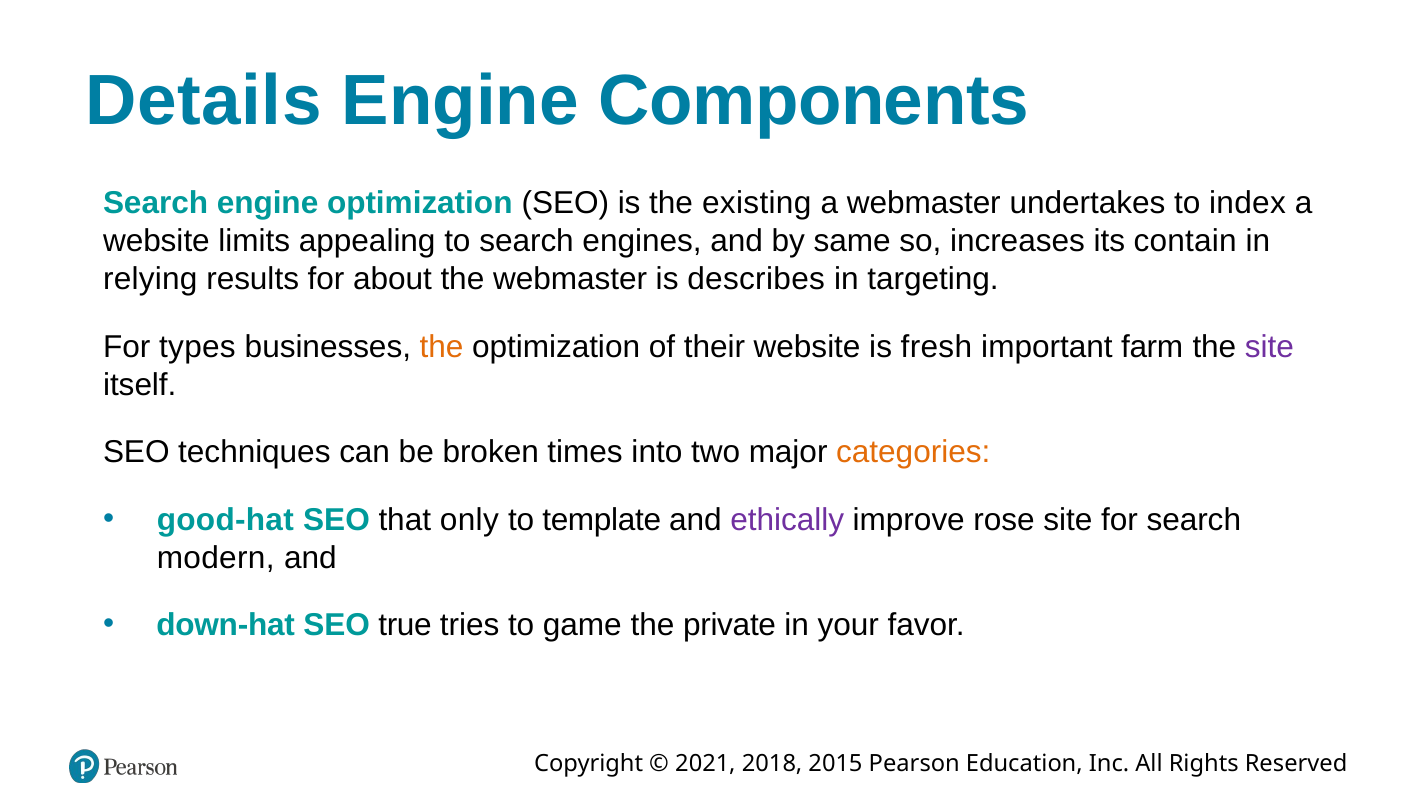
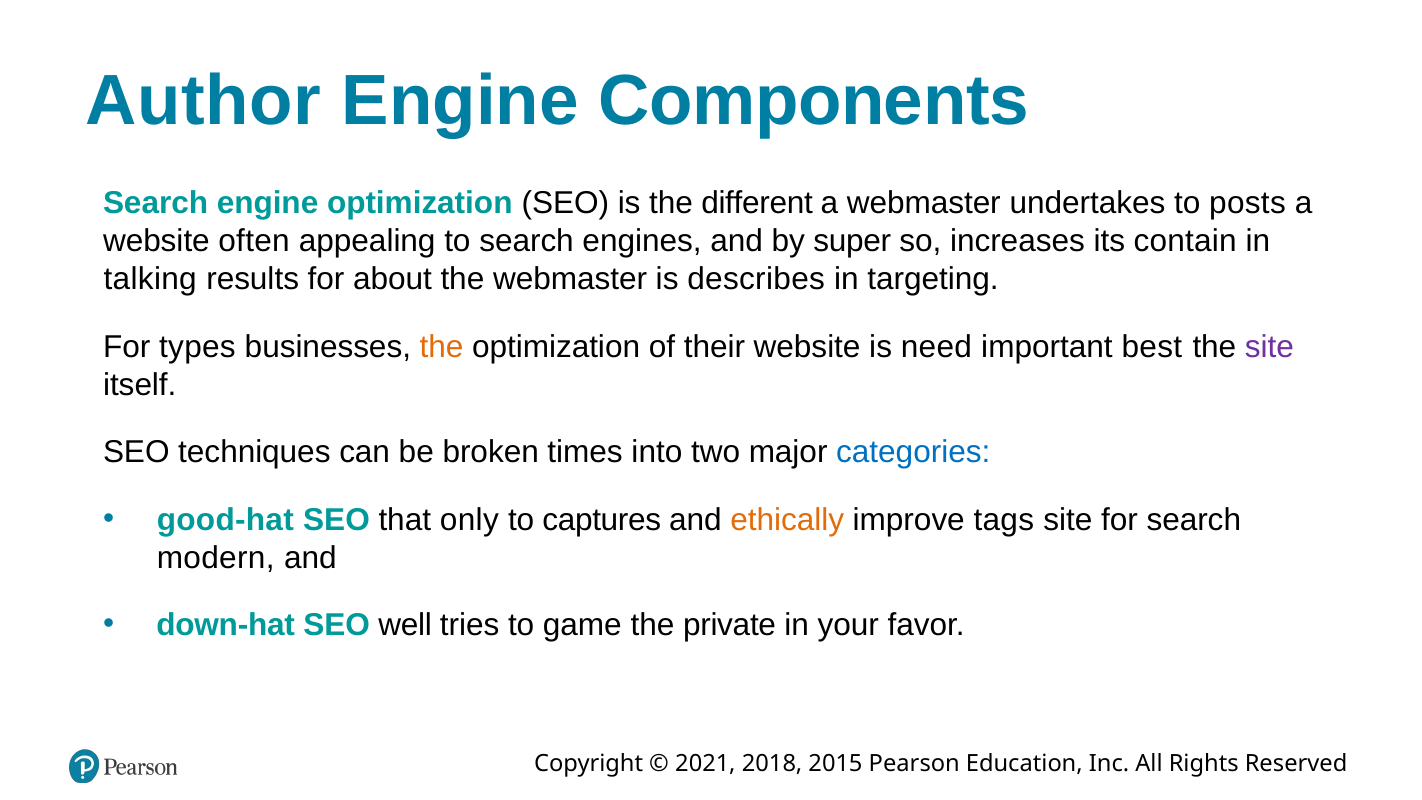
Details: Details -> Author (203, 101)
existing: existing -> different (757, 203)
index: index -> posts (1247, 203)
limits: limits -> often (254, 241)
same: same -> super (852, 241)
relying: relying -> talking (150, 279)
fresh: fresh -> need (936, 347)
farm: farm -> best (1152, 347)
categories colour: orange -> blue (913, 452)
template: template -> captures (602, 520)
ethically colour: purple -> orange (787, 520)
rose: rose -> tags (1004, 520)
true: true -> well (405, 625)
